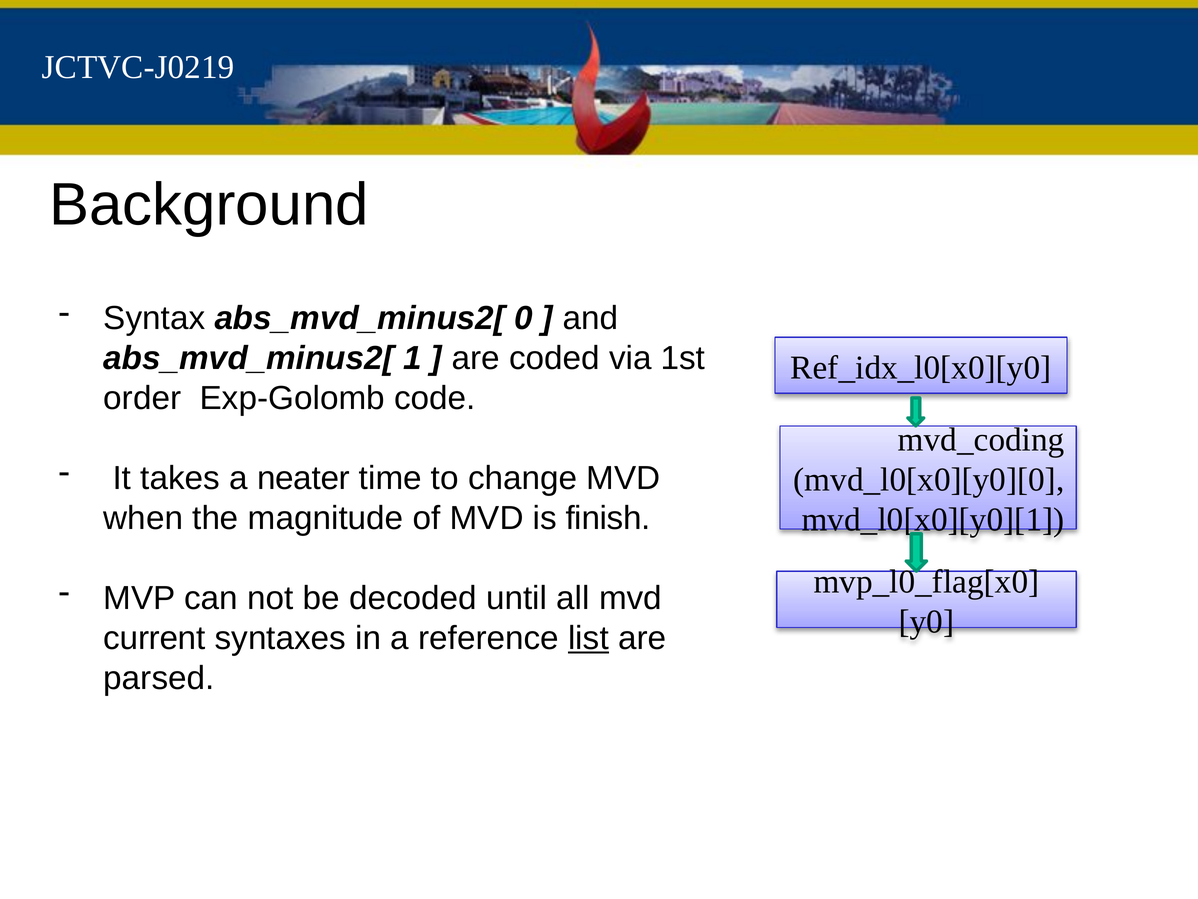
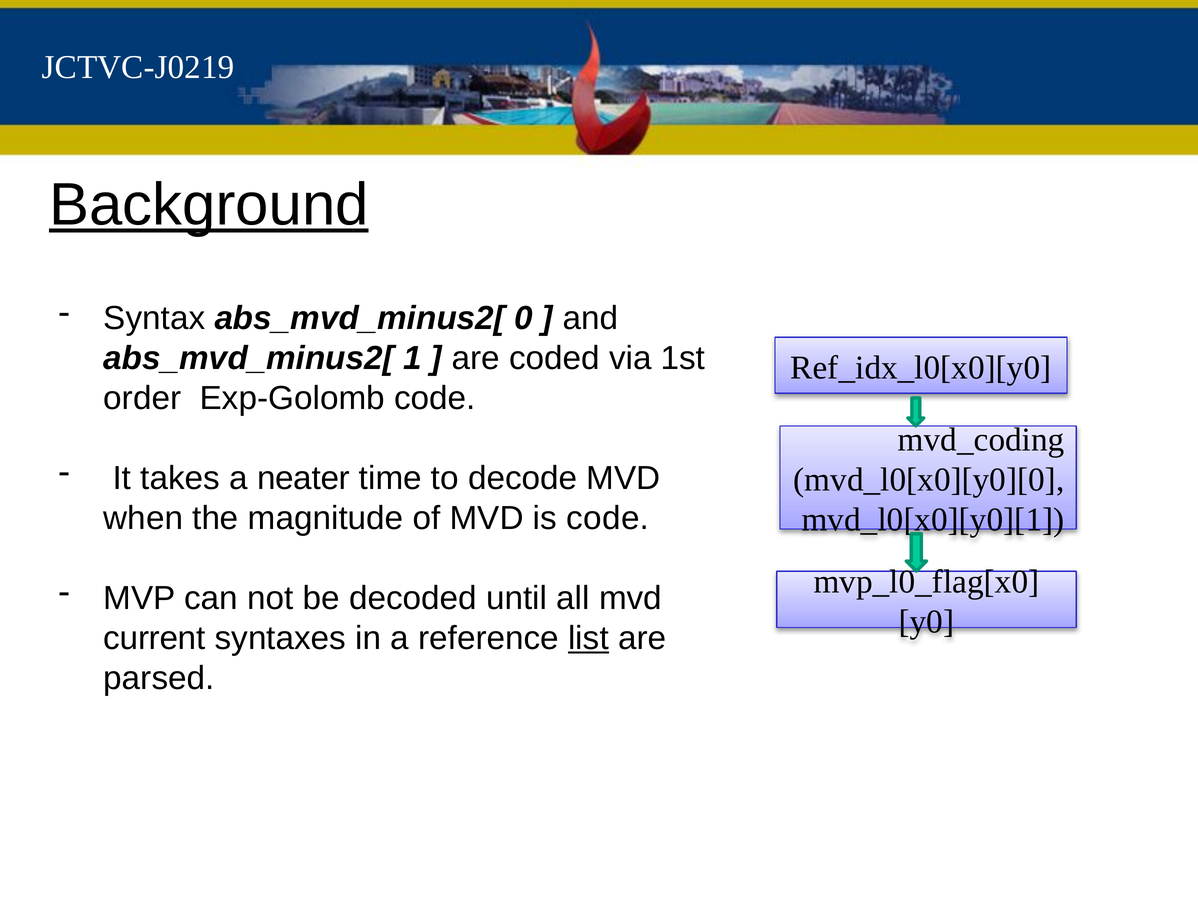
Background underline: none -> present (209, 205)
change: change -> decode (523, 478)
is finish: finish -> code (608, 518)
